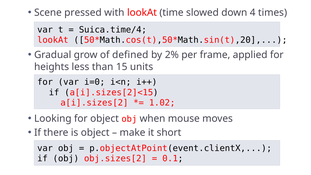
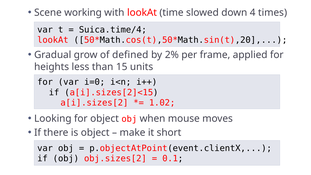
pressed: pressed -> working (83, 13)
